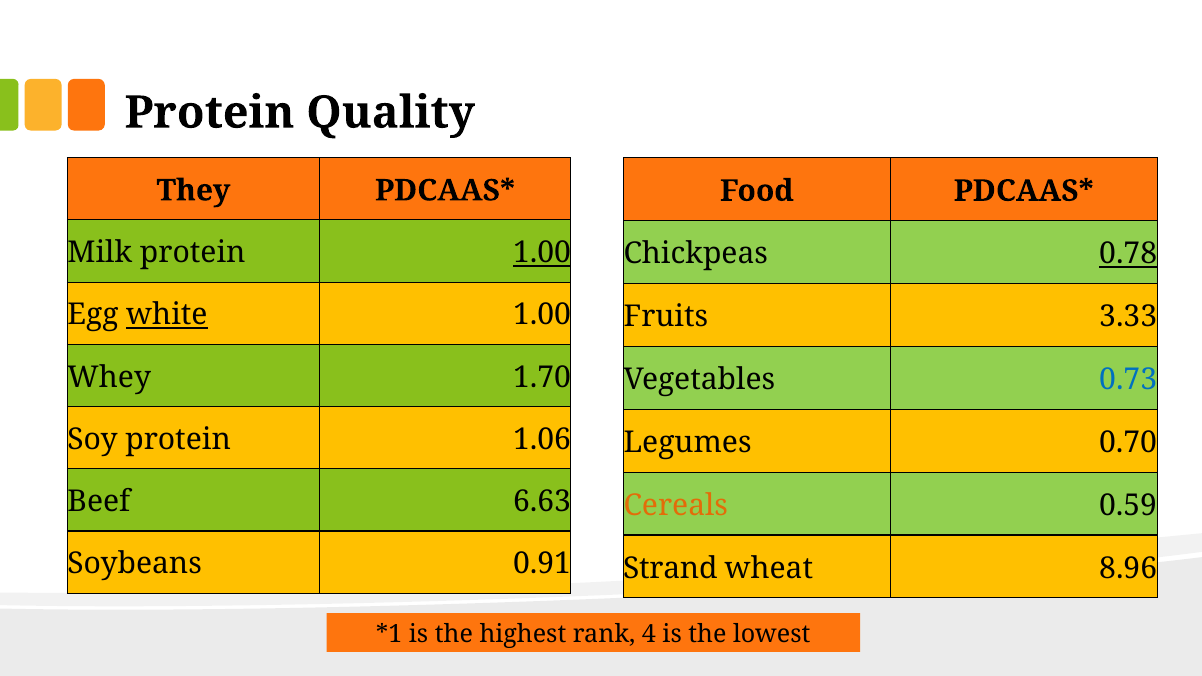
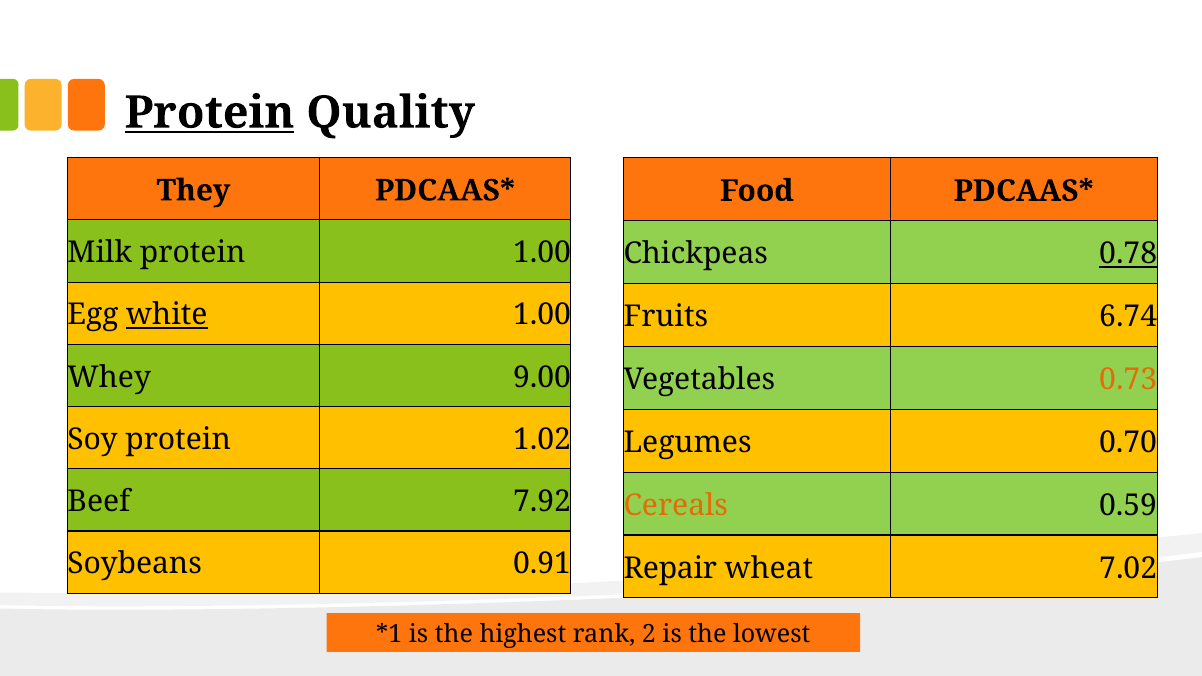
Protein underline: none -> present (210, 113)
1.00 underline: present -> none (542, 253)
3.33: 3.33 -> 6.74 (1128, 317)
1.70: 1.70 -> 9.00 (542, 377)
0.73 colour: blue -> orange (1128, 380)
1.06: 1.06 -> 1.02 (542, 440)
6.63: 6.63 -> 7.92 (542, 502)
Strand: Strand -> Repair (670, 568)
8.96: 8.96 -> 7.02 (1128, 568)
4: 4 -> 2 (649, 635)
